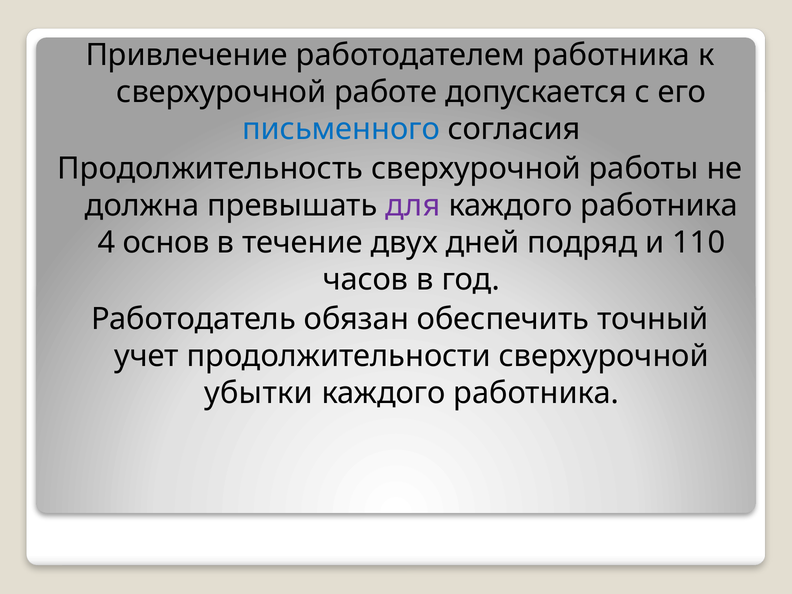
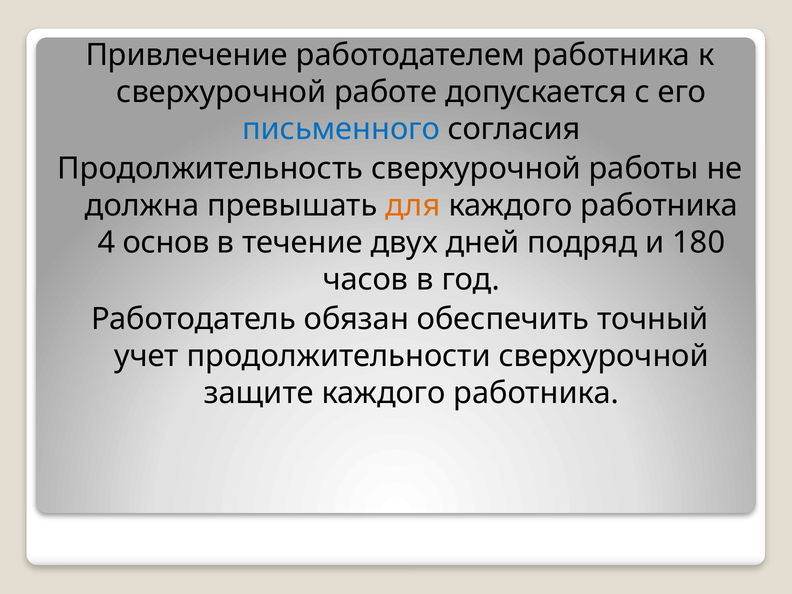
для colour: purple -> orange (413, 206)
110: 110 -> 180 (699, 243)
убытки: убытки -> защите (259, 393)
